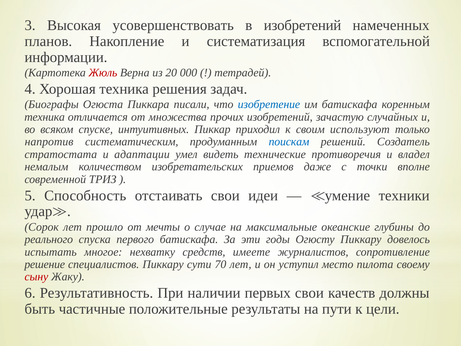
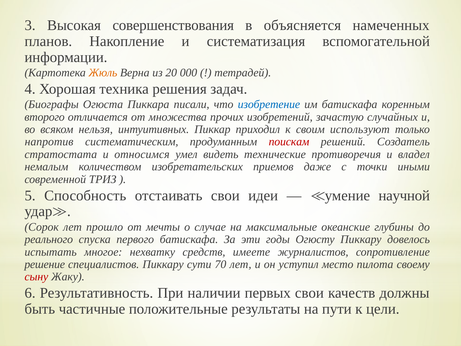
усовершенствовать: усовершенствовать -> совершенствования (173, 25)
в изобретений: изобретений -> объясняется (302, 25)
Жюль colour: red -> orange (103, 73)
техника: техника -> второго (45, 117)
спуске: спуске -> нельзя (96, 129)
поискам colour: blue -> red (289, 142)
адаптации: адаптации -> относимся (142, 154)
вполне: вполне -> иными (414, 167)
техники: техники -> научной (404, 195)
